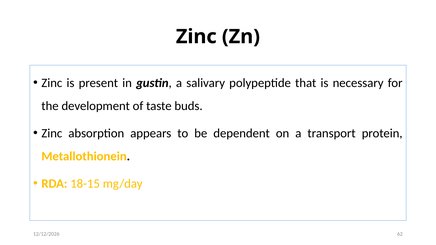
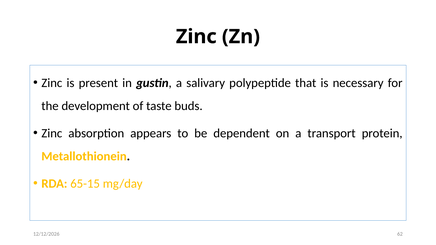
18-15: 18-15 -> 65-15 (85, 184)
